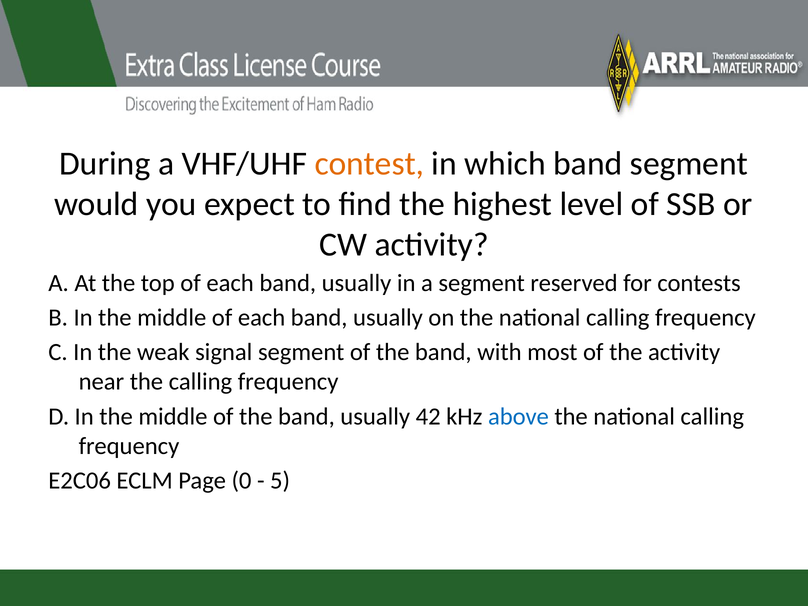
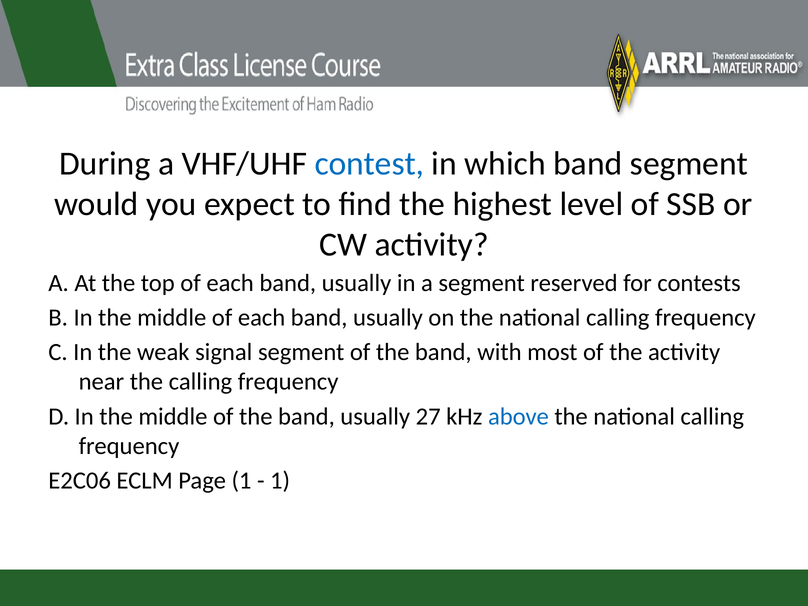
contest colour: orange -> blue (369, 164)
42: 42 -> 27 (428, 416)
Page 0: 0 -> 1 (241, 481)
5: 5 -> 1 (280, 481)
